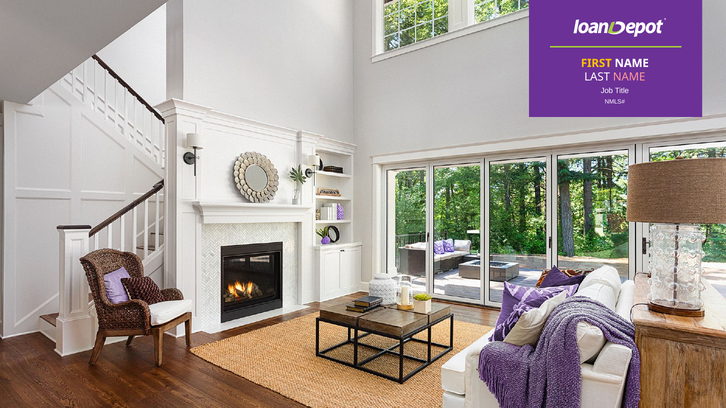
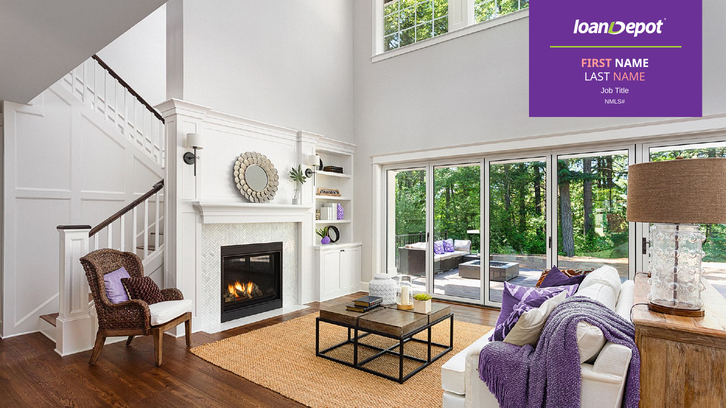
FIRST colour: yellow -> pink (596, 63)
